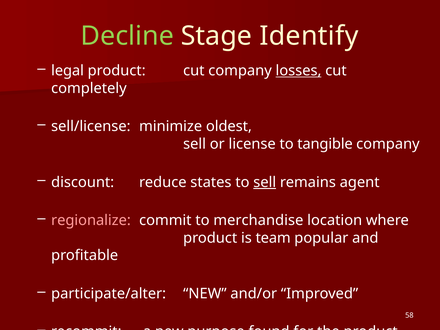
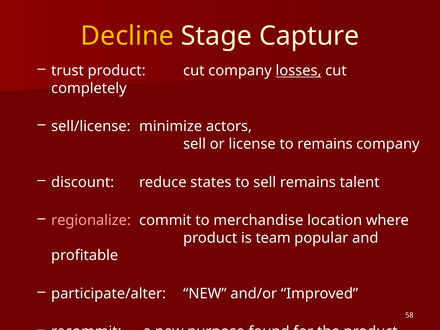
Decline colour: light green -> yellow (127, 36)
Identify: Identify -> Capture (309, 36)
legal: legal -> trust (67, 71)
oldest: oldest -> actors (229, 126)
to tangible: tangible -> remains (325, 144)
sell underline: present -> none (265, 182)
agent: agent -> talent (360, 182)
